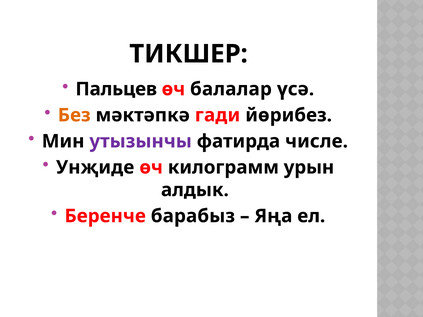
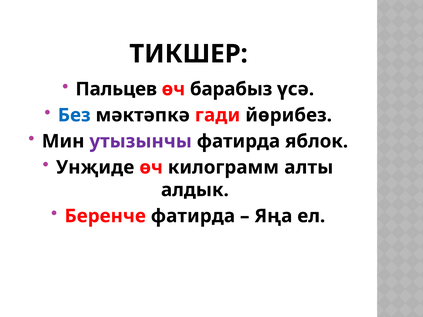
балалар: балалар -> барабыз (231, 89)
Без colour: orange -> blue (74, 115)
числе: числе -> яблок (317, 141)
урын: урын -> алты (309, 167)
Беренче барабыз: барабыз -> фатирда (193, 216)
